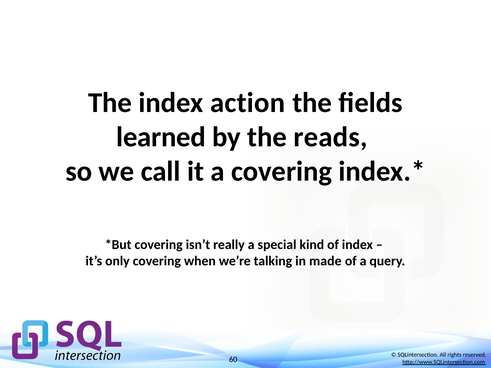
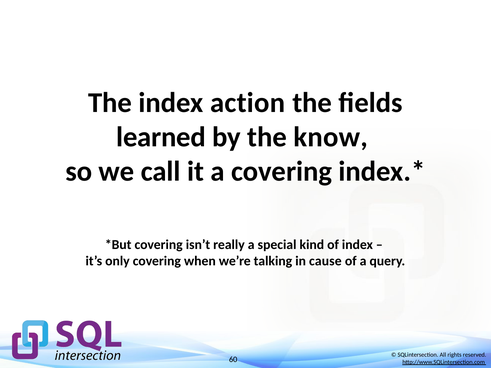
reads: reads -> know (331, 137)
made: made -> cause (325, 261)
